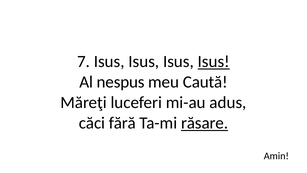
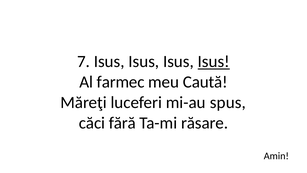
nespus: nespus -> farmec (121, 82)
adus: adus -> spus (228, 102)
răsare underline: present -> none (205, 123)
